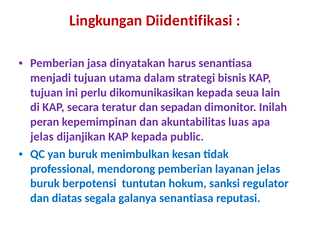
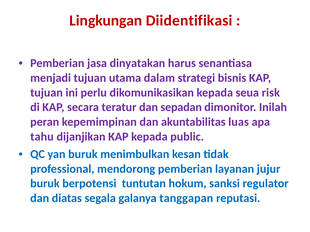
lain: lain -> risk (271, 93)
jelas: jelas -> tahu (42, 137)
layanan jelas: jelas -> jujur (269, 169)
galanya senantiasa: senantiasa -> tanggapan (186, 199)
